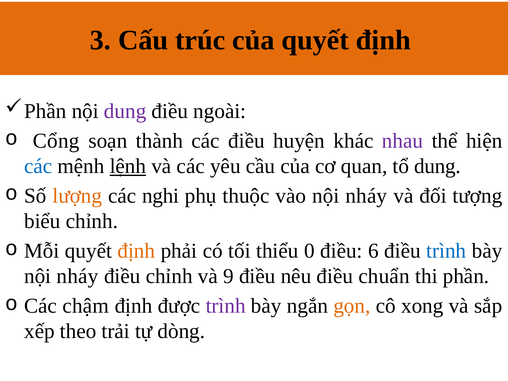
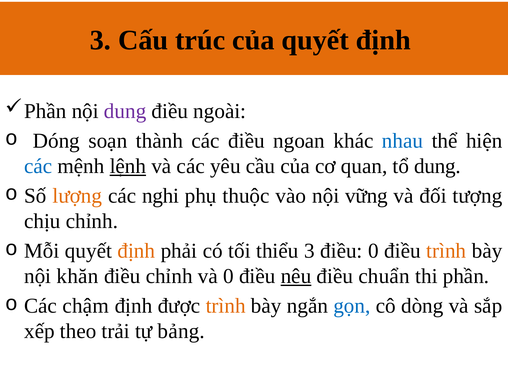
Cổng: Cổng -> Dóng (56, 141)
huyện: huyện -> ngoan (299, 141)
nhau colour: purple -> blue (403, 141)
vào nội nháy: nháy -> vững (367, 196)
biểu: biểu -> chịu (42, 221)
thiểu 0: 0 -> 3 (309, 251)
điều 6: 6 -> 0 (373, 251)
trình colour: blue -> orange (446, 251)
nháy: nháy -> khăn (77, 276)
và 9: 9 -> 0 (228, 276)
nêu underline: none -> present (296, 276)
trình colour: purple -> orange (226, 306)
gọn colour: orange -> blue (352, 306)
xong: xong -> dòng (422, 306)
dòng: dòng -> bảng (181, 331)
